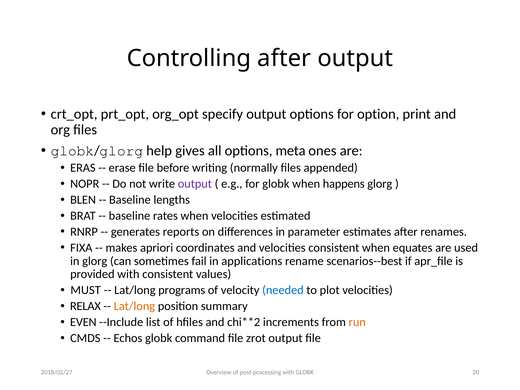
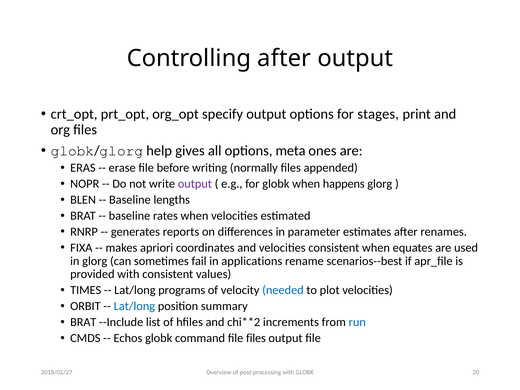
option: option -> stages (378, 114)
MUST: MUST -> TIMES (86, 290)
RELAX: RELAX -> ORBIT (85, 306)
Lat/long colour: orange -> blue (134, 306)
EVEN: EVEN -> BRAT (83, 322)
run colour: orange -> blue (357, 322)
file zrot: zrot -> files (256, 338)
